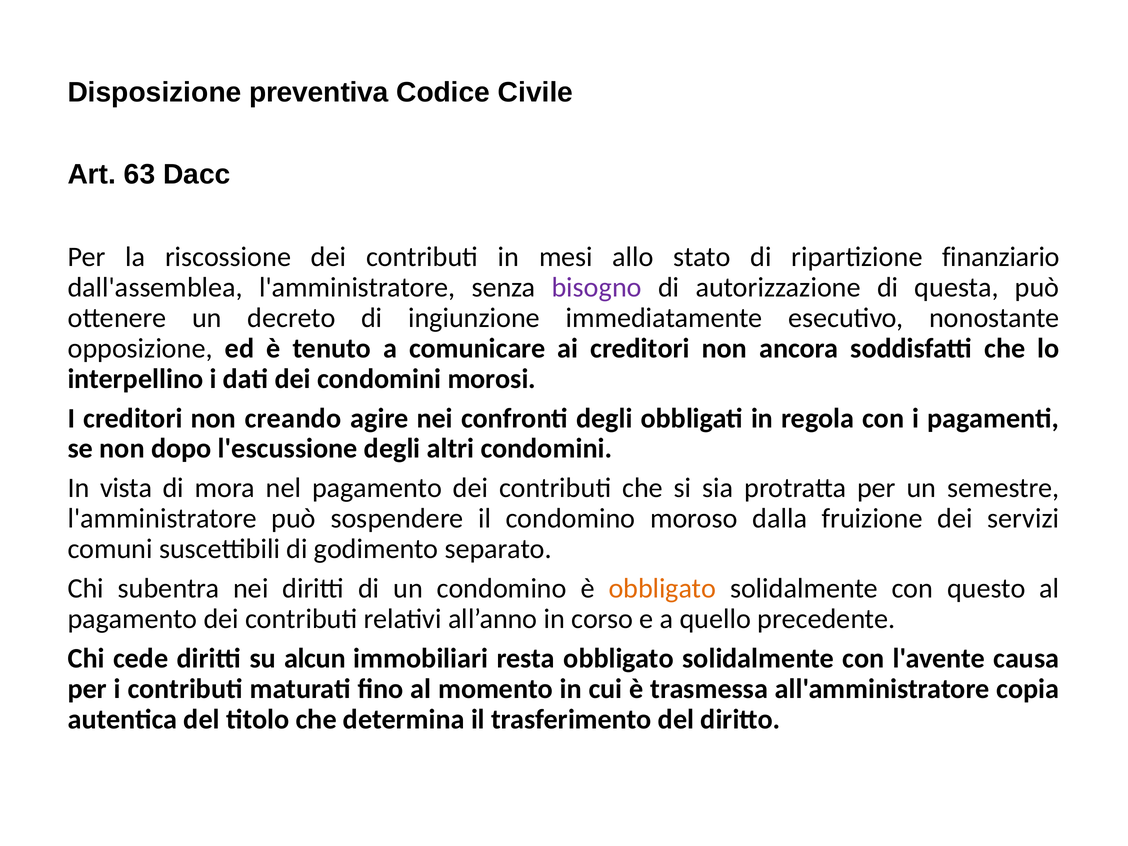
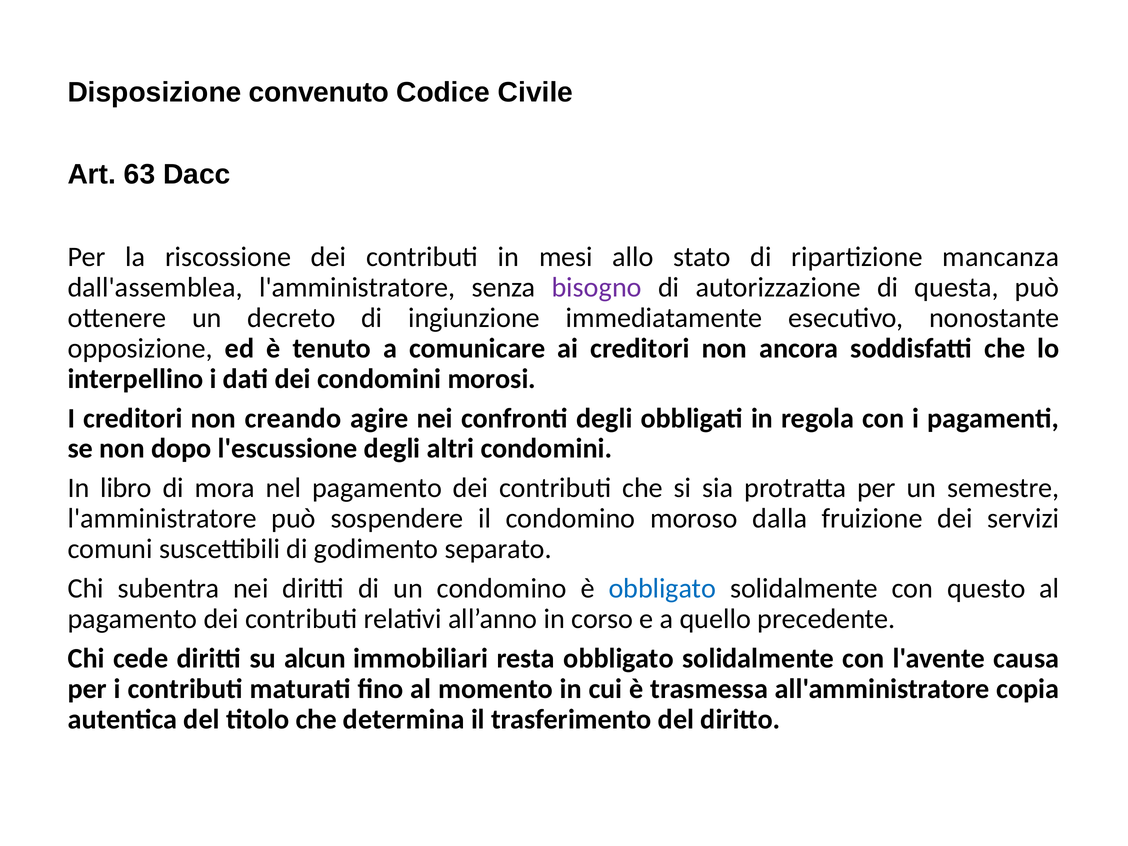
preventiva: preventiva -> convenuto (319, 92)
finanziario: finanziario -> mancanza (1001, 257)
vista: vista -> libro (126, 488)
obbligato colour: orange -> blue (662, 589)
